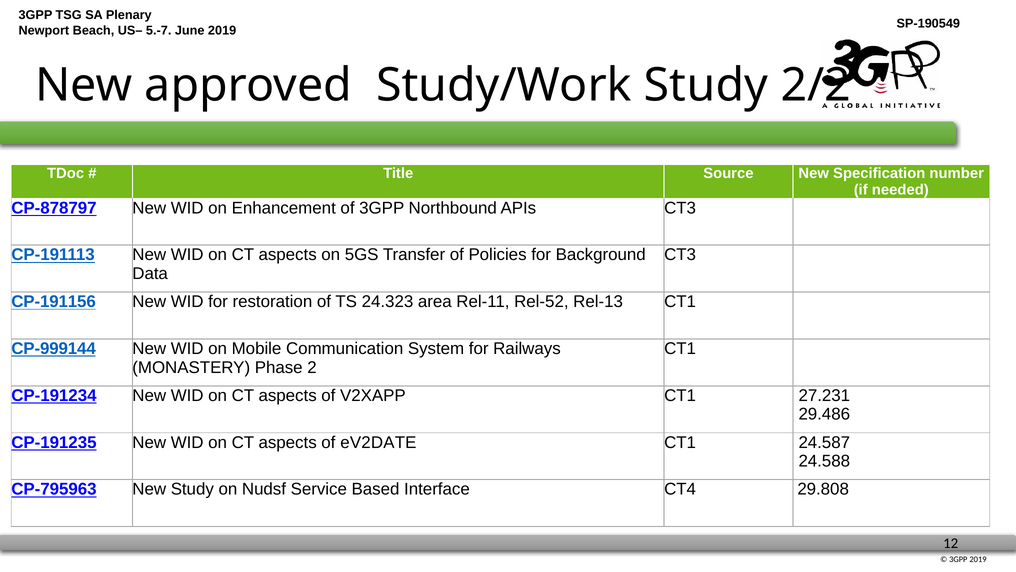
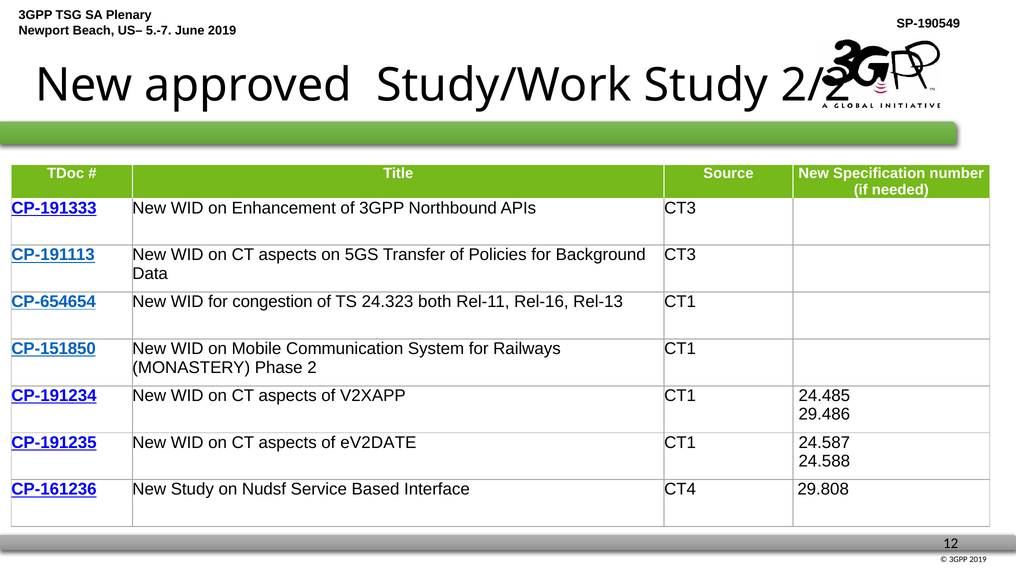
CP-878797: CP-878797 -> CP-191333 (54, 208)
CP-191156: CP-191156 -> CP-654654 (54, 301)
restoration: restoration -> congestion (272, 301)
area: area -> both (435, 301)
Rel-52: Rel-52 -> Rel-16 (541, 301)
CP-999144: CP-999144 -> CP-151850 (54, 348)
27.231: 27.231 -> 24.485 (824, 395)
CP-795963: CP-795963 -> CP-161236 (54, 489)
